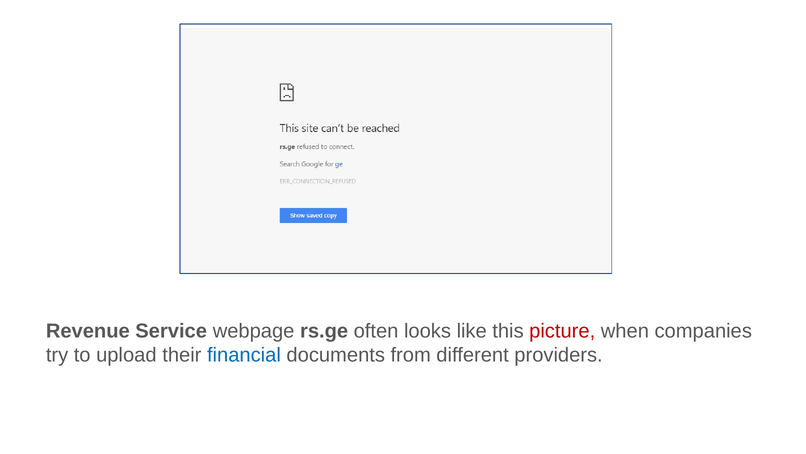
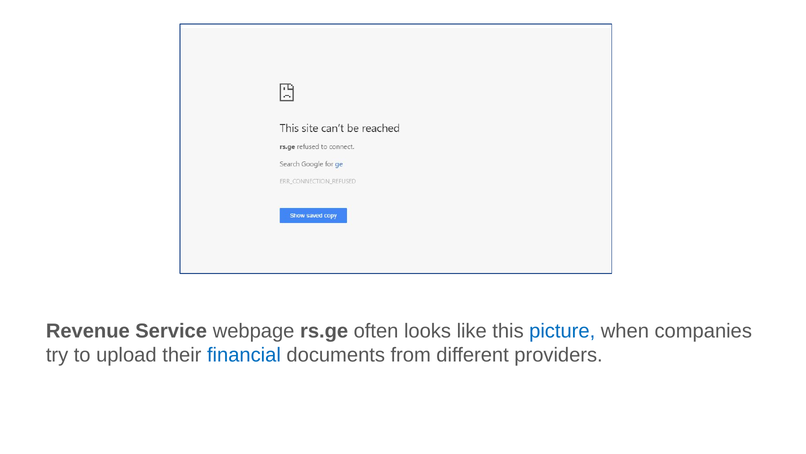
picture colour: red -> blue (562, 330)
